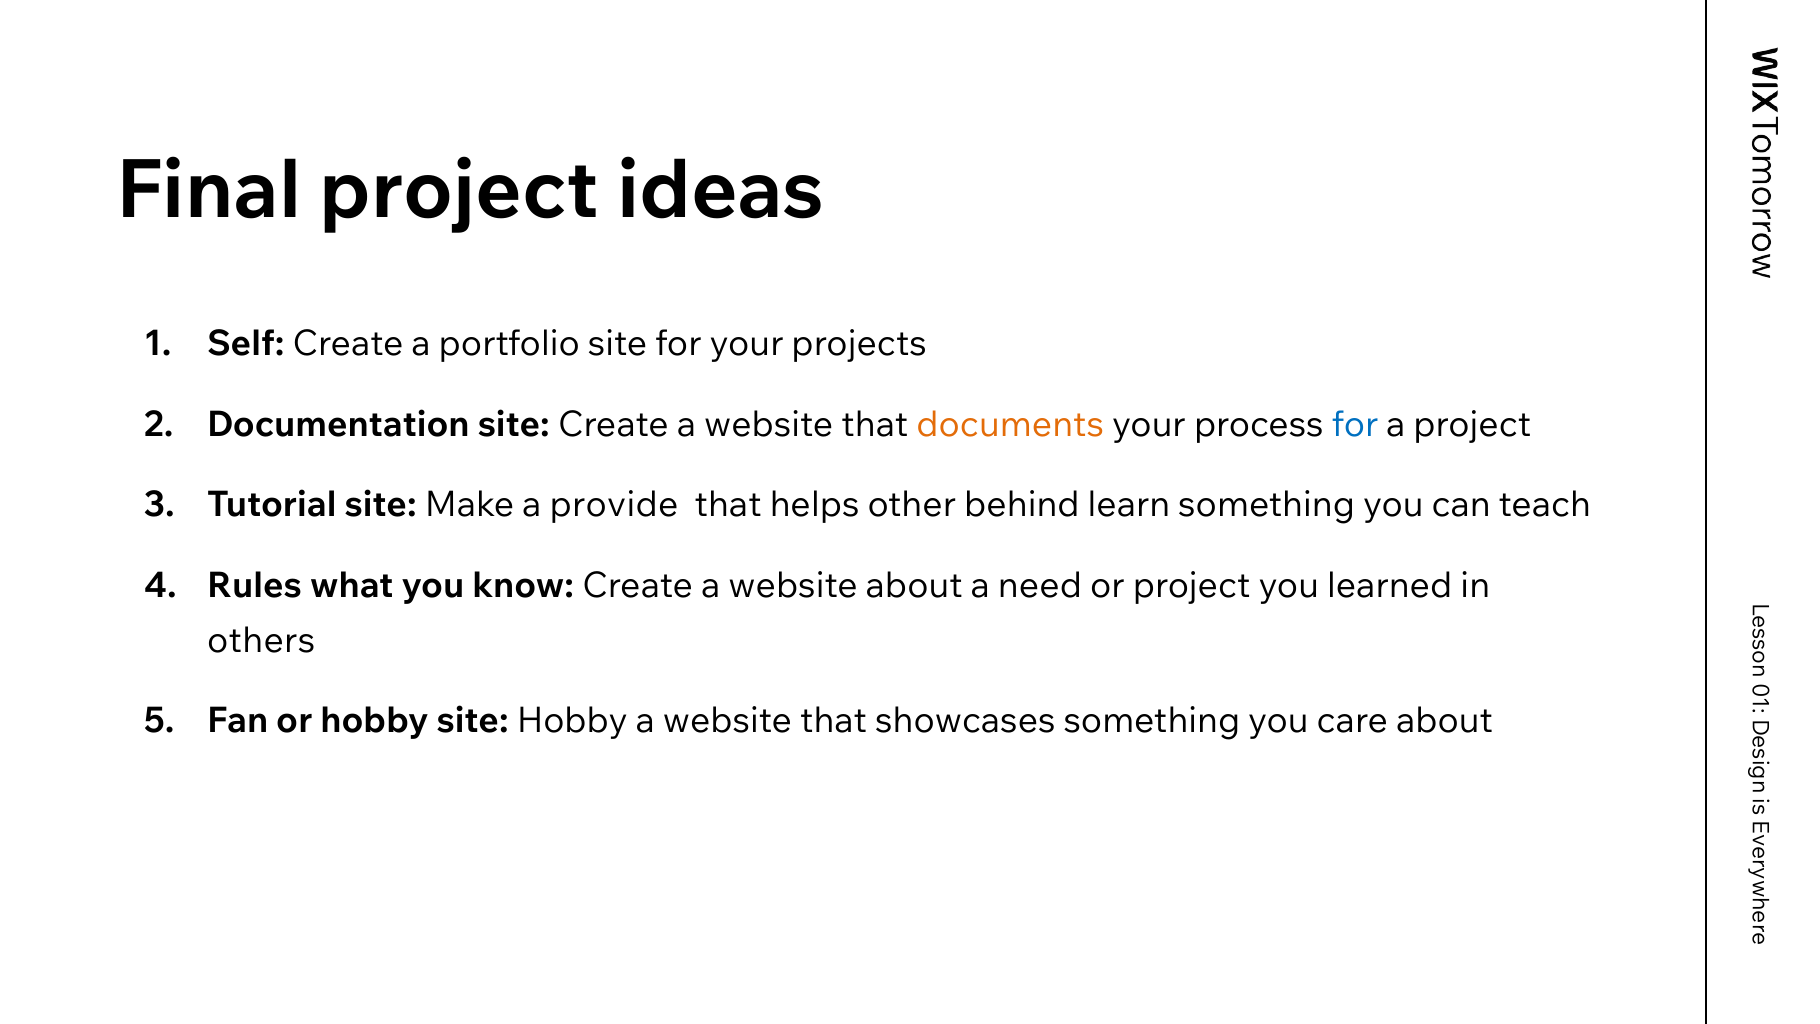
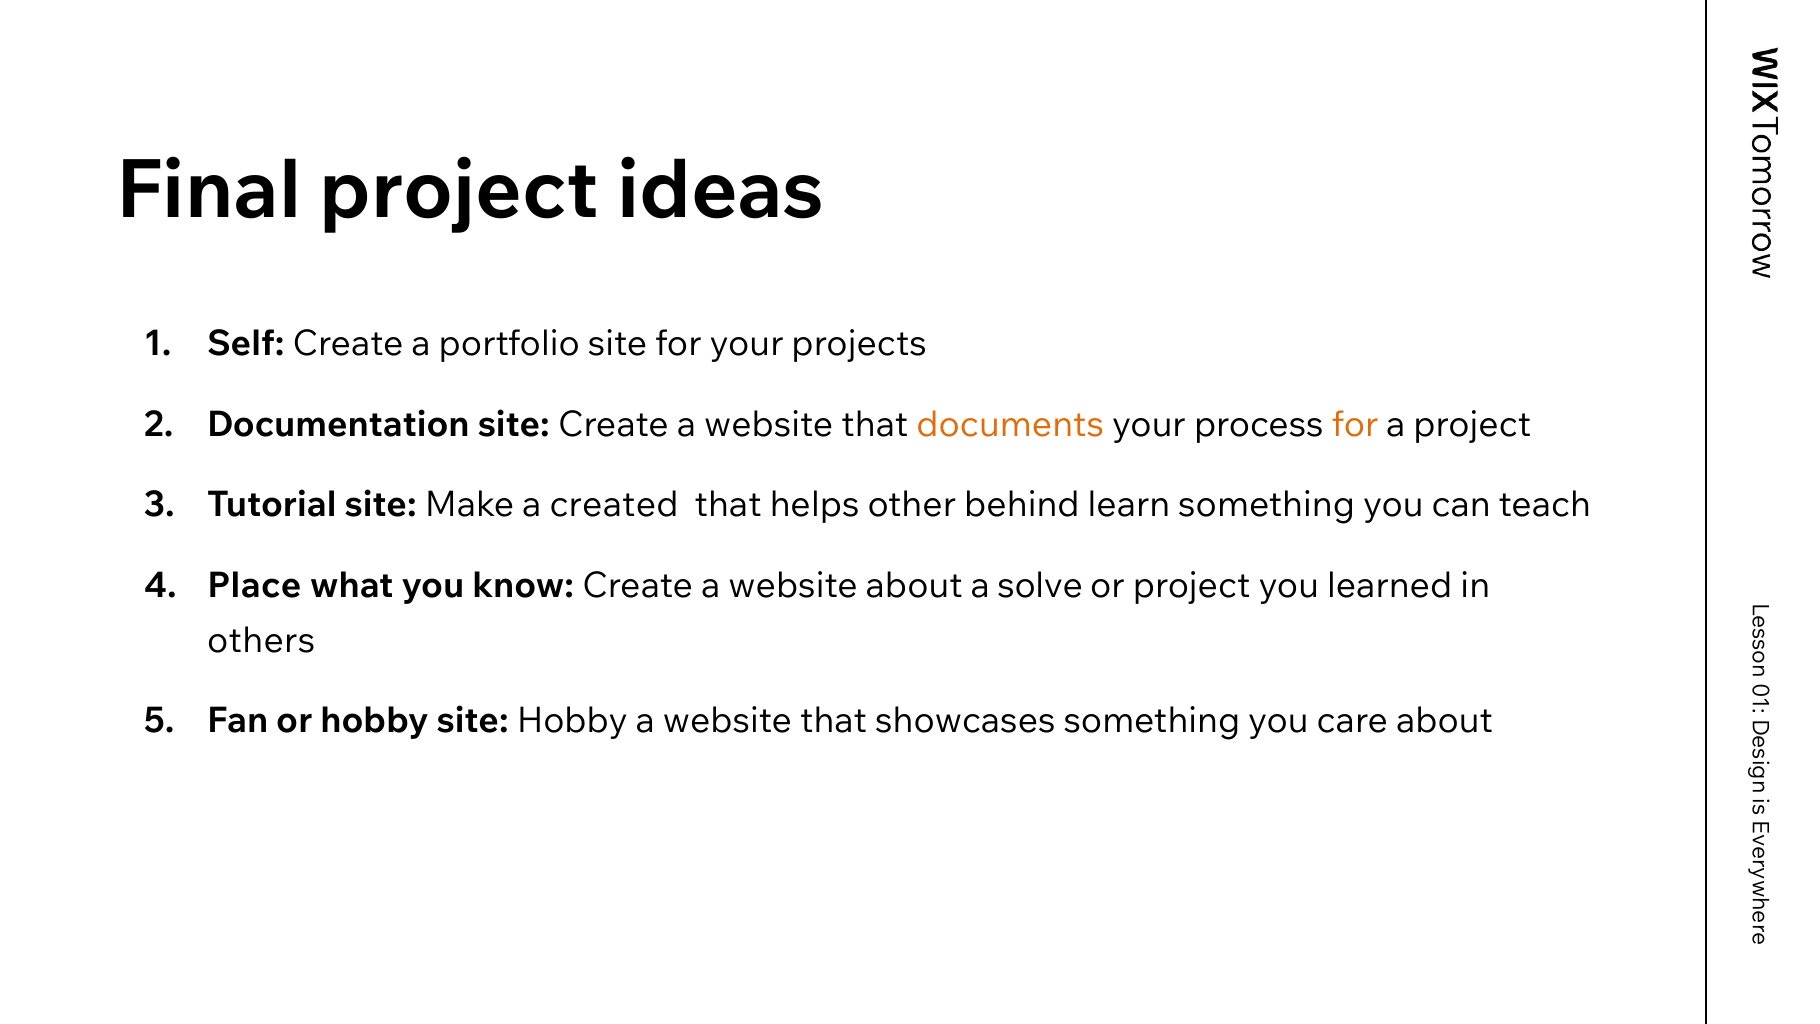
for colour: blue -> orange (1355, 425)
provide: provide -> created (614, 505)
Rules: Rules -> Place (254, 585)
need: need -> solve (1040, 585)
